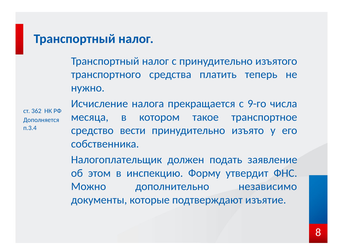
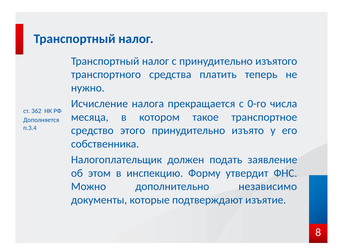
9-го: 9-го -> 0-го (257, 104)
вести: вести -> этого (133, 131)
